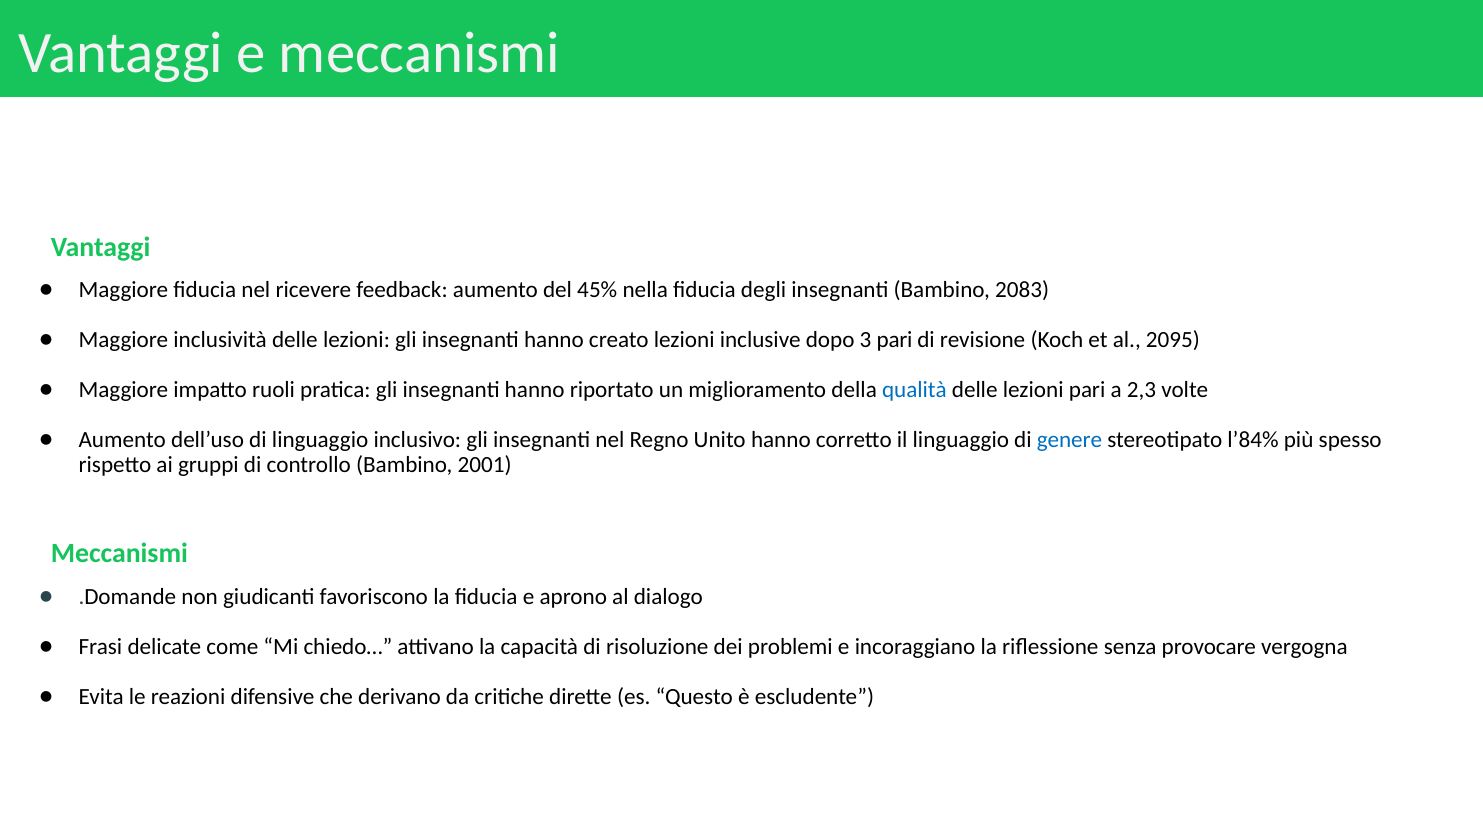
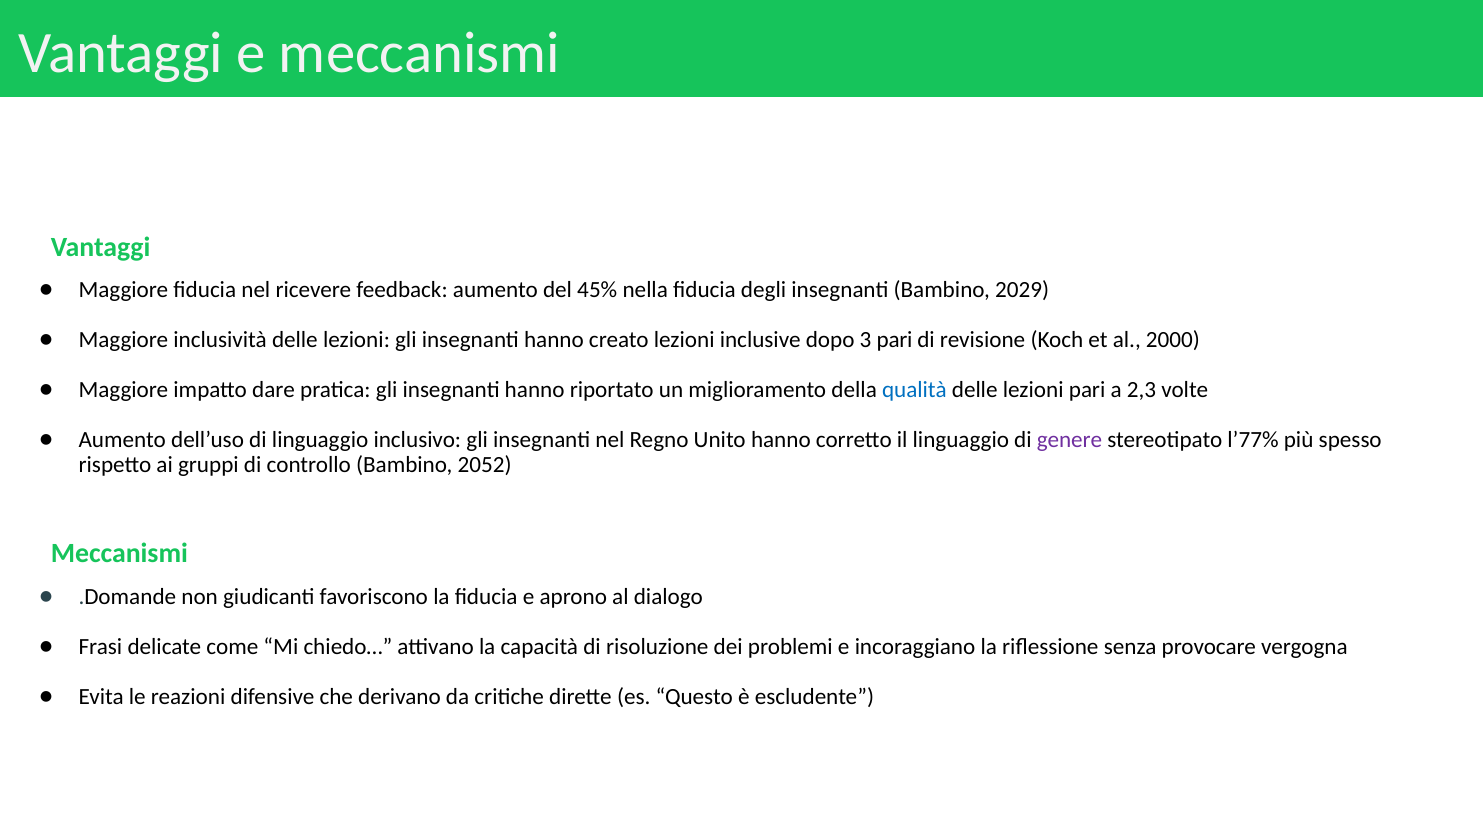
2083: 2083 -> 2029 (1022, 290)
2095: 2095 -> 2000 (1173, 340)
ruoli: ruoli -> dare (274, 390)
genere colour: blue -> purple (1070, 440)
l’84%: l’84% -> l’77% (1253, 440)
2001: 2001 -> 2052 (485, 465)
